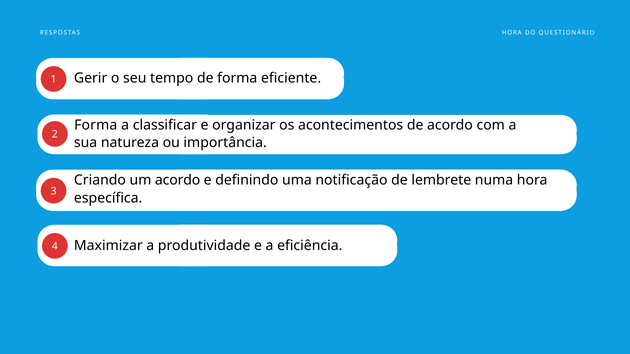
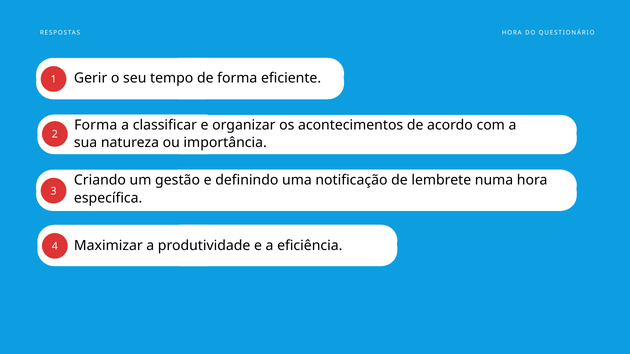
um acordo: acordo -> gestão (178, 181)
